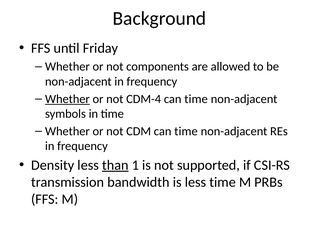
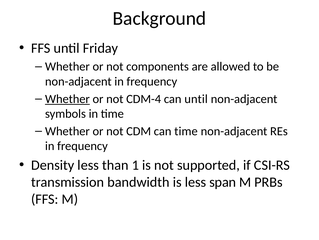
CDM-4 can time: time -> until (196, 99)
than underline: present -> none (115, 165)
less time: time -> span (223, 182)
